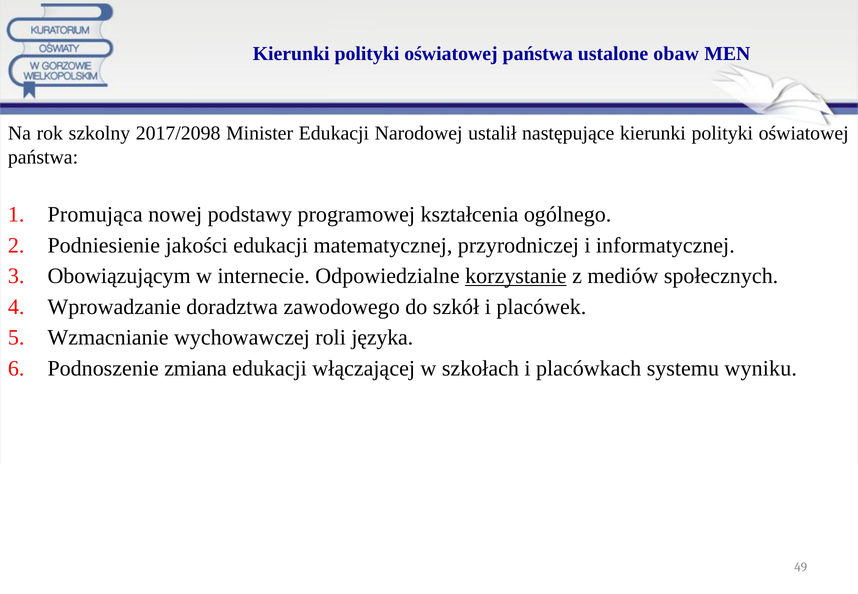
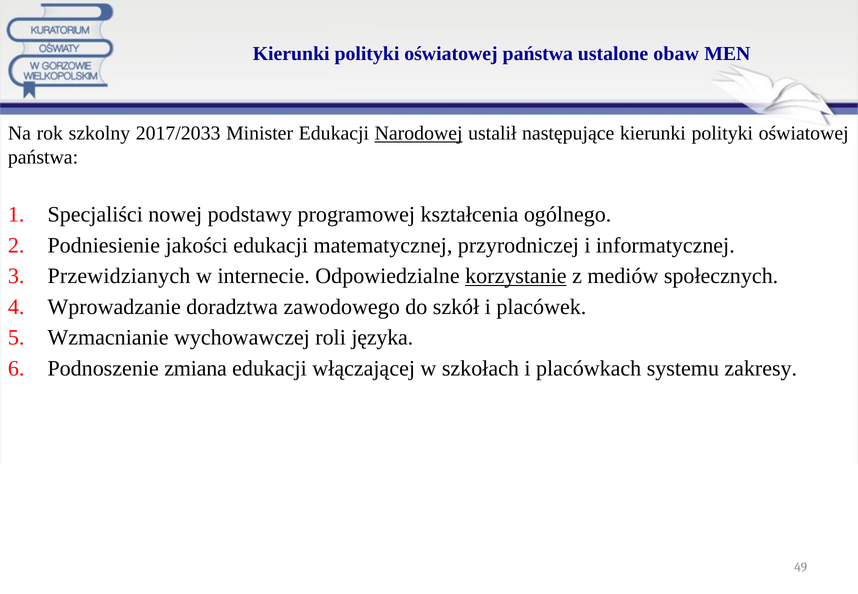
2017/2098: 2017/2098 -> 2017/2033 (178, 133)
Narodowej underline: none -> present (419, 133)
Promująca: Promująca -> Specjaliści (95, 214)
Obowiązującym: Obowiązującym -> Przewidzianych (119, 276)
wyniku: wyniku -> zakresy (761, 368)
